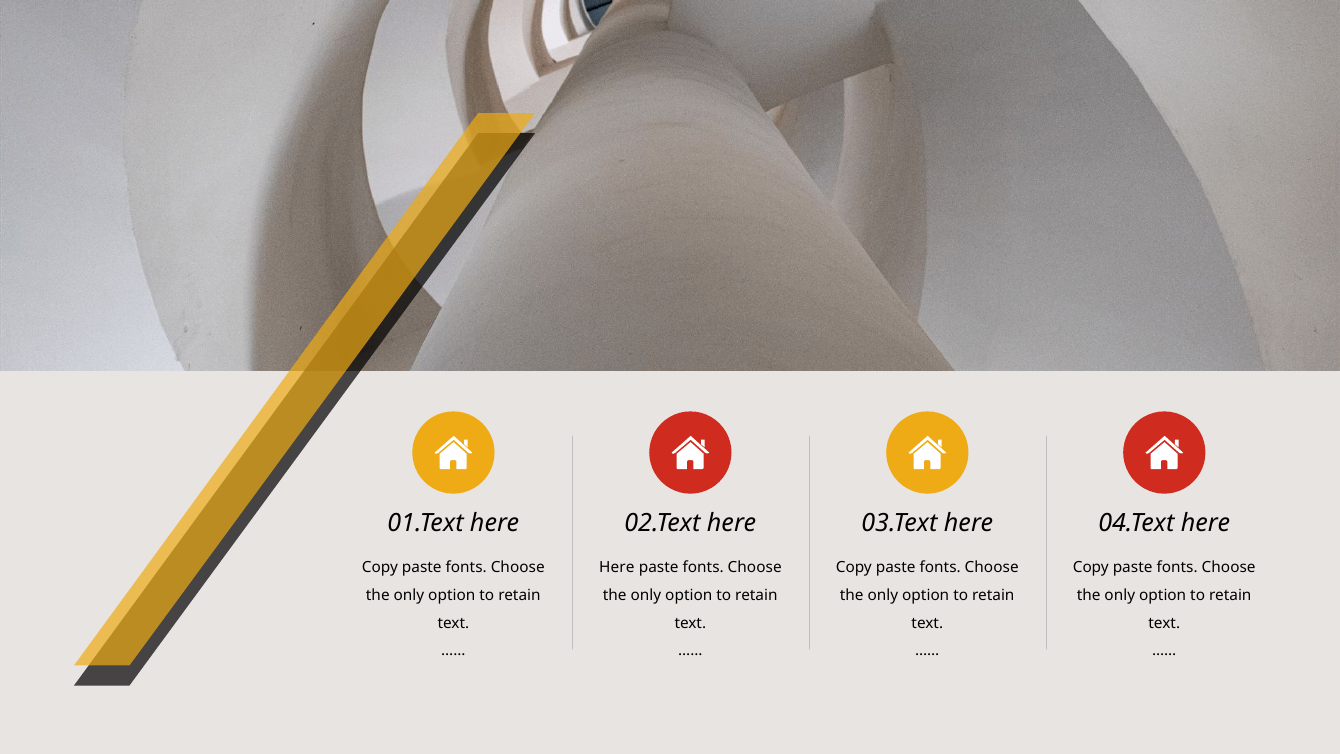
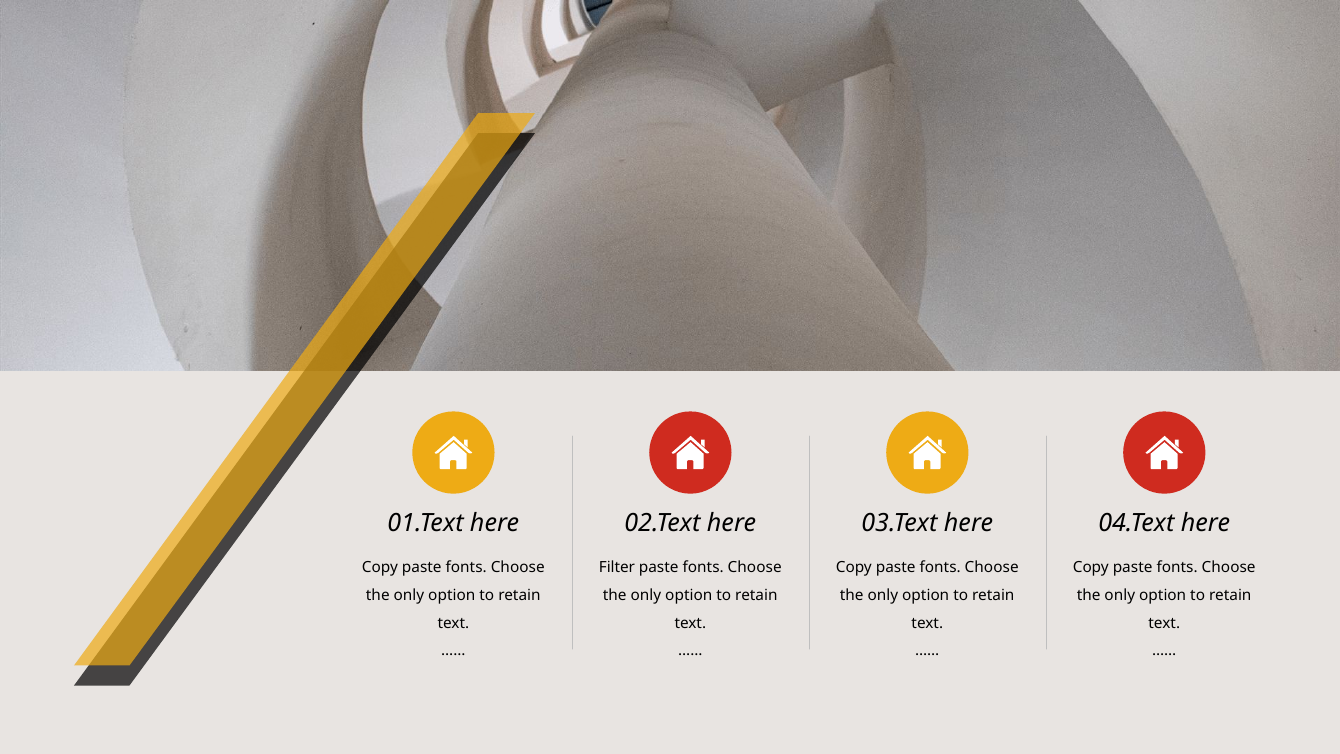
Here: Here -> Filter (617, 567)
